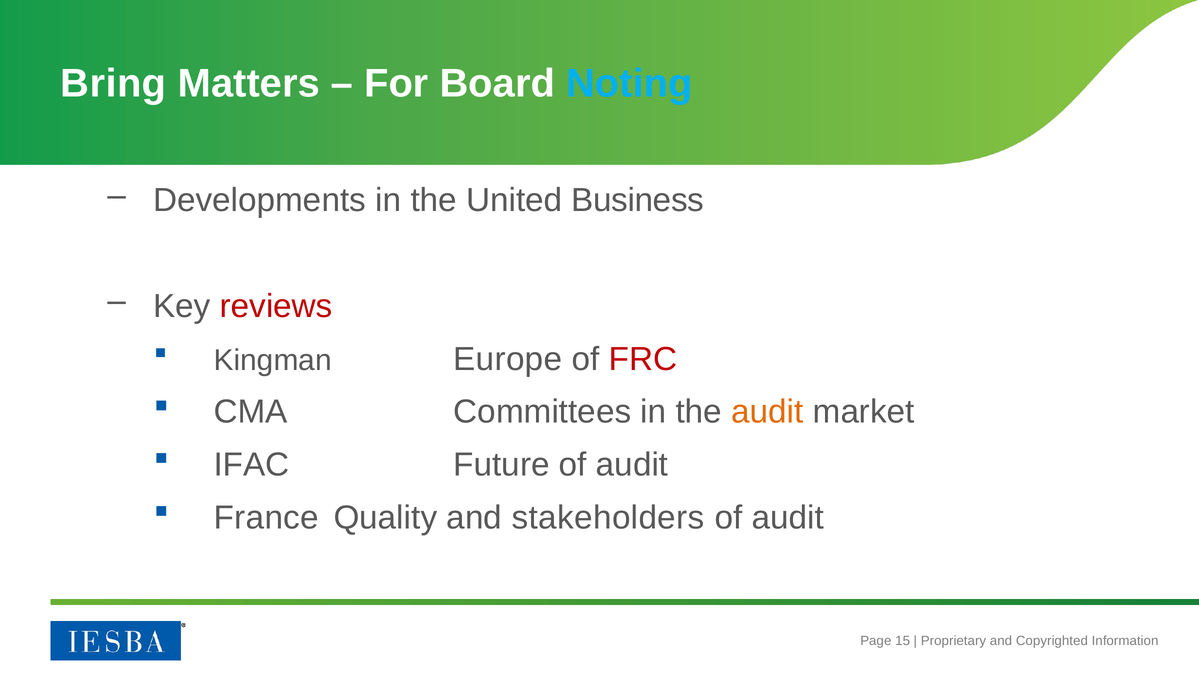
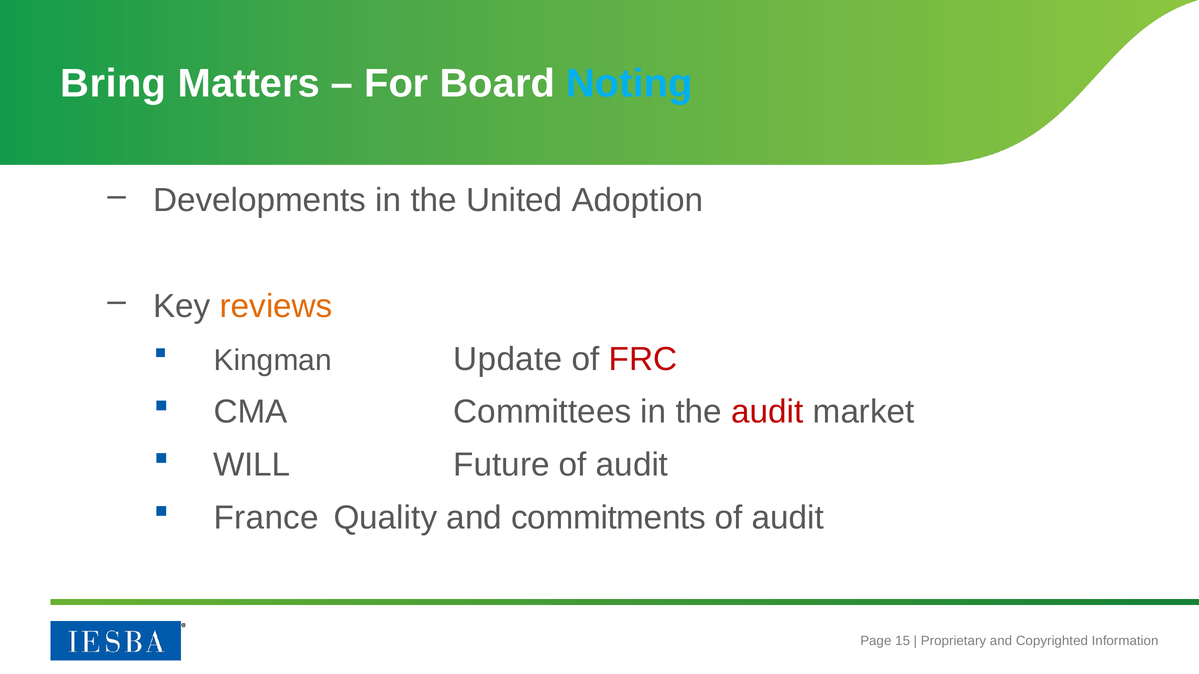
Business: Business -> Adoption (637, 201)
reviews colour: red -> orange (276, 306)
Europe: Europe -> Update (508, 359)
audit colour: orange -> red (767, 412)
IFAC: IFAC -> WILL (252, 465)
stakeholders: stakeholders -> commitments (608, 518)
